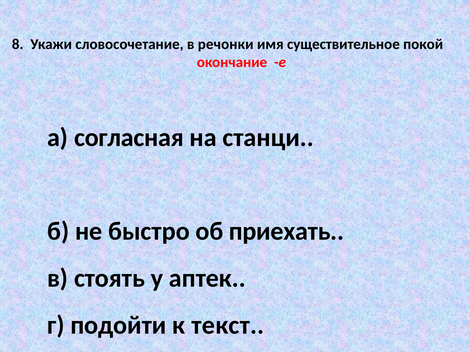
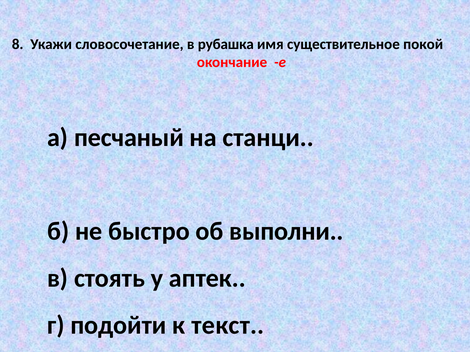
речонки: речонки -> рубашка (226, 44)
согласная: согласная -> песчаный (129, 138)
приехать: приехать -> выполни (286, 232)
